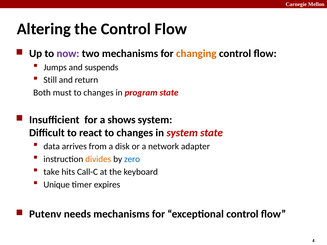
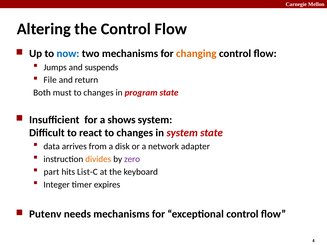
now colour: purple -> blue (68, 54)
Still: Still -> File (50, 80)
zero colour: blue -> purple (132, 159)
take: take -> part (51, 172)
Call-C: Call-C -> List-C (87, 172)
Unique: Unique -> Integer (57, 185)
